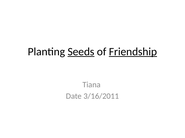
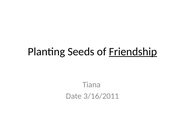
Seeds underline: present -> none (81, 52)
